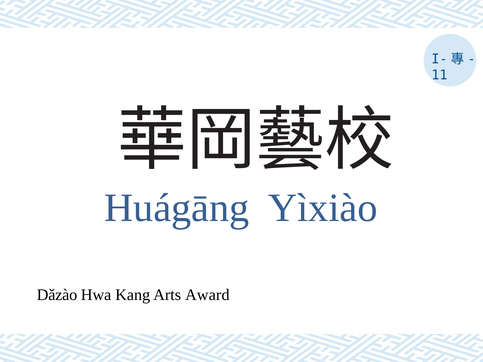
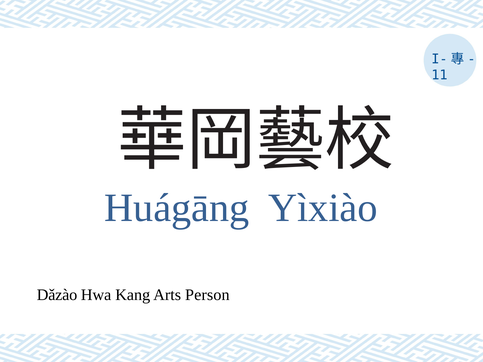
Award: Award -> Person (207, 295)
